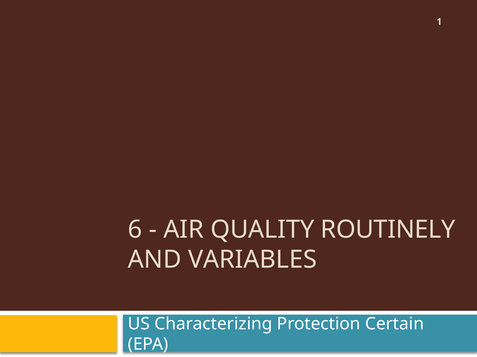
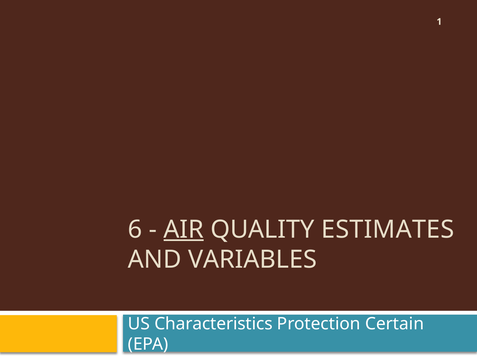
AIR underline: none -> present (184, 230)
ROUTINELY: ROUTINELY -> ESTIMATES (388, 230)
Characterizing: Characterizing -> Characteristics (214, 324)
